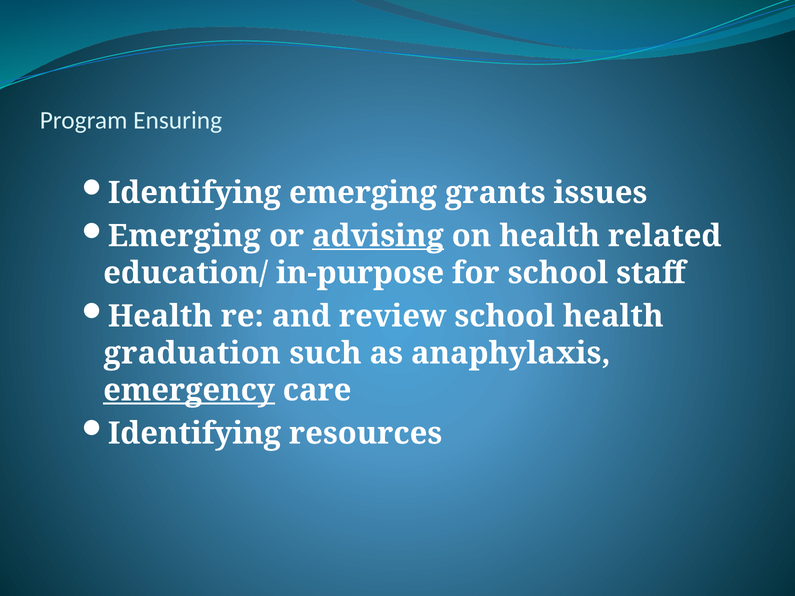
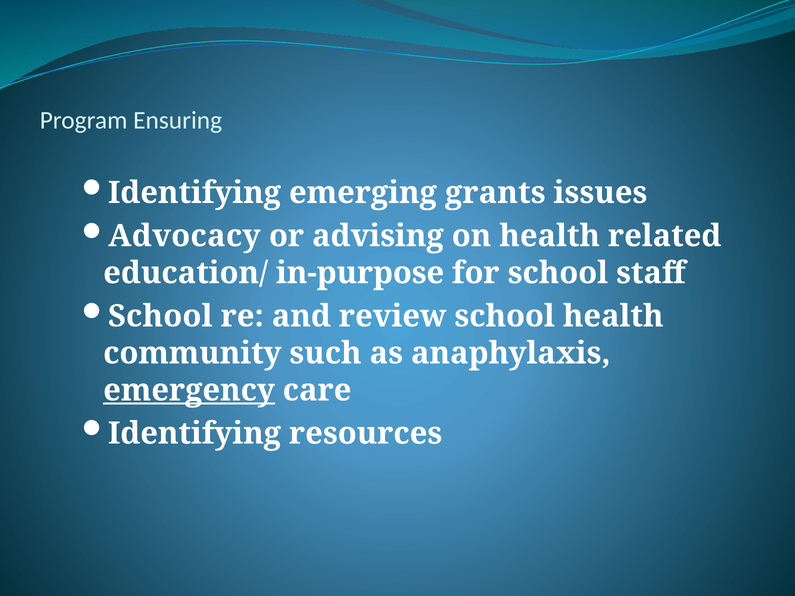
Emerging: Emerging -> Advocacy (184, 236)
advising underline: present -> none (378, 236)
Health: Health -> School (160, 316)
graduation: graduation -> community (192, 353)
